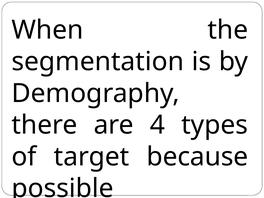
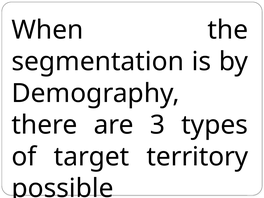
4: 4 -> 3 (157, 125)
because: because -> territory (197, 157)
